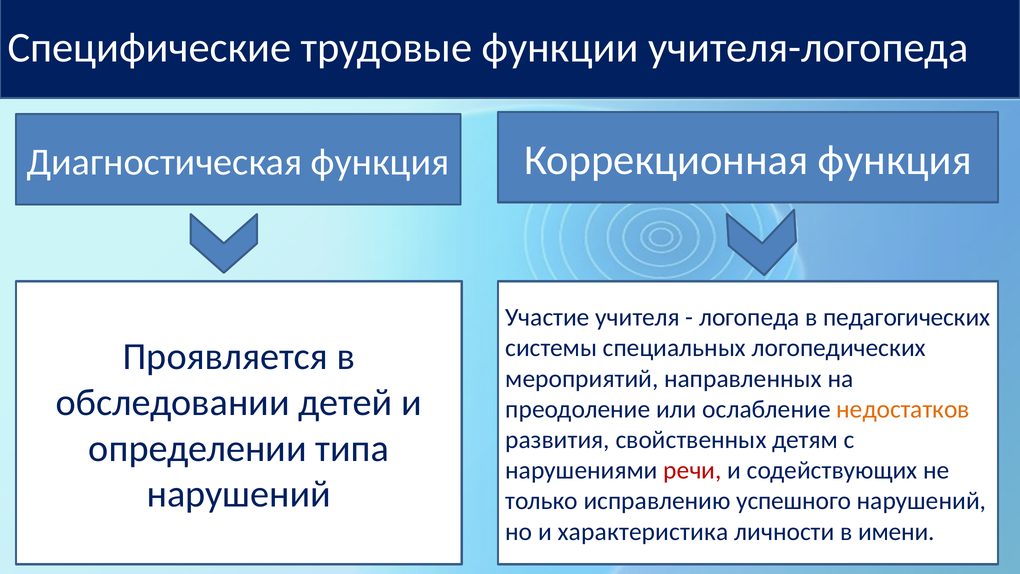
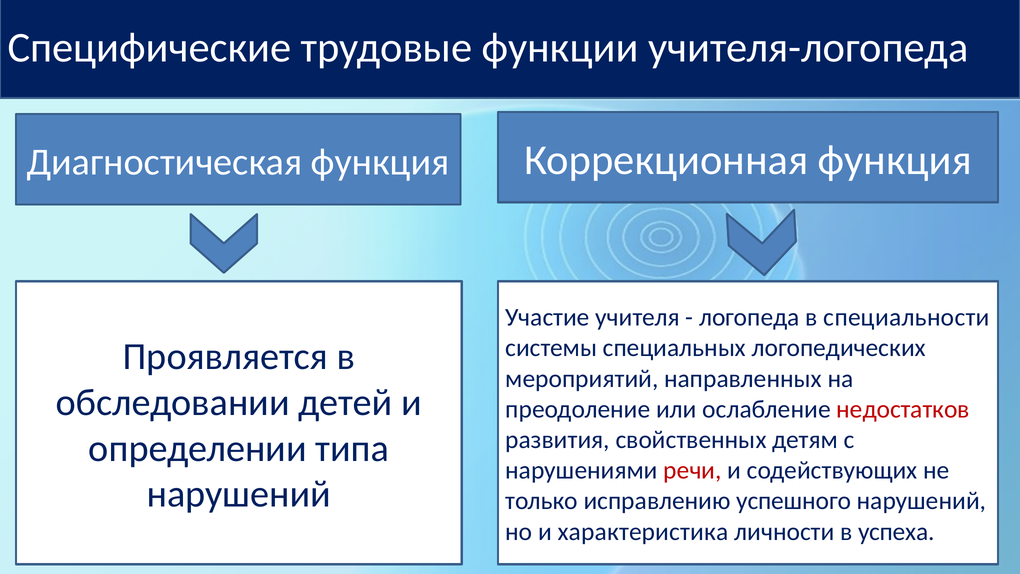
педагогических: педагогических -> специальности (907, 317)
недостатков colour: orange -> red (903, 409)
имени: имени -> успеха (896, 531)
